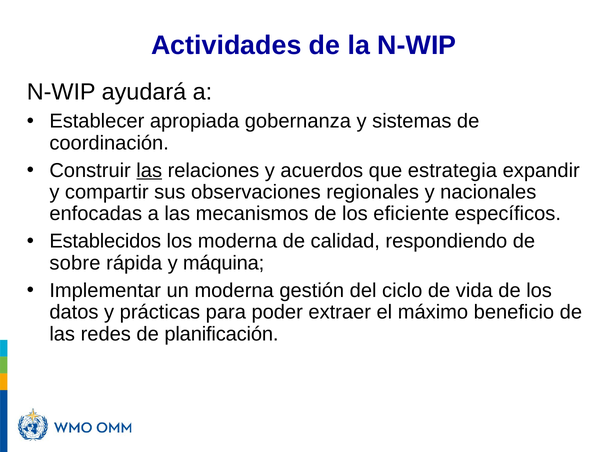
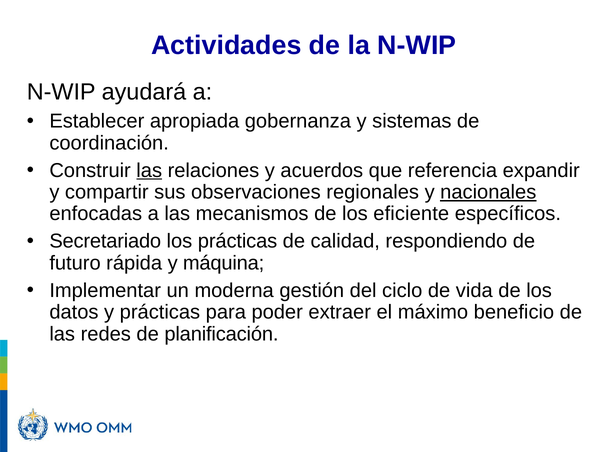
estrategia: estrategia -> referencia (452, 171)
nacionales underline: none -> present (488, 192)
Establecidos: Establecidos -> Secretariado (105, 241)
los moderna: moderna -> prácticas (238, 241)
sobre: sobre -> futuro (75, 263)
